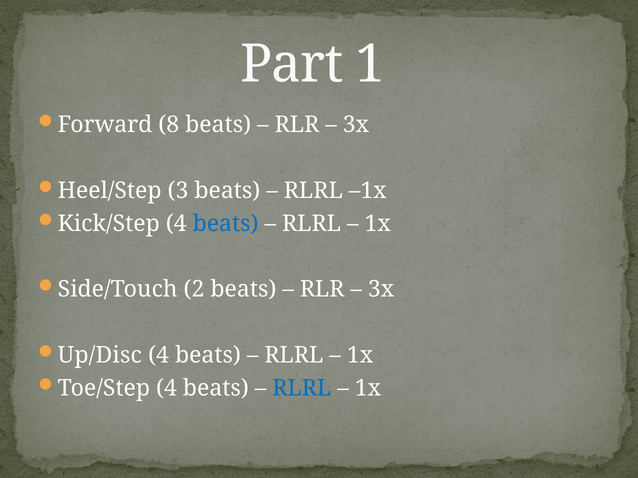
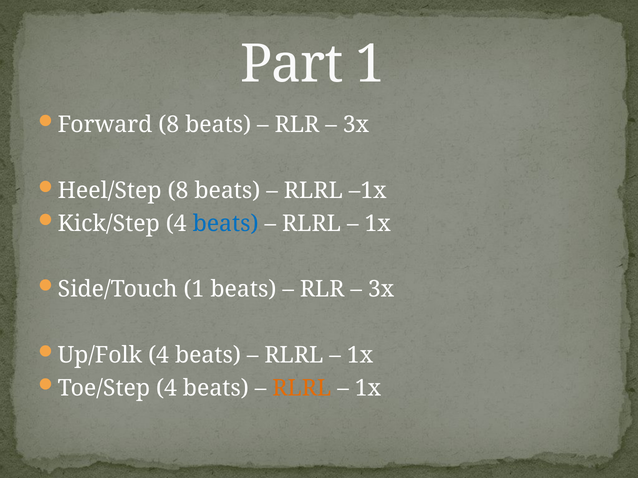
Heel/Step 3: 3 -> 8 (178, 191)
Side/Touch 2: 2 -> 1 (194, 290)
Up/Disc: Up/Disc -> Up/Folk (100, 356)
RLRL colour: blue -> orange (302, 389)
